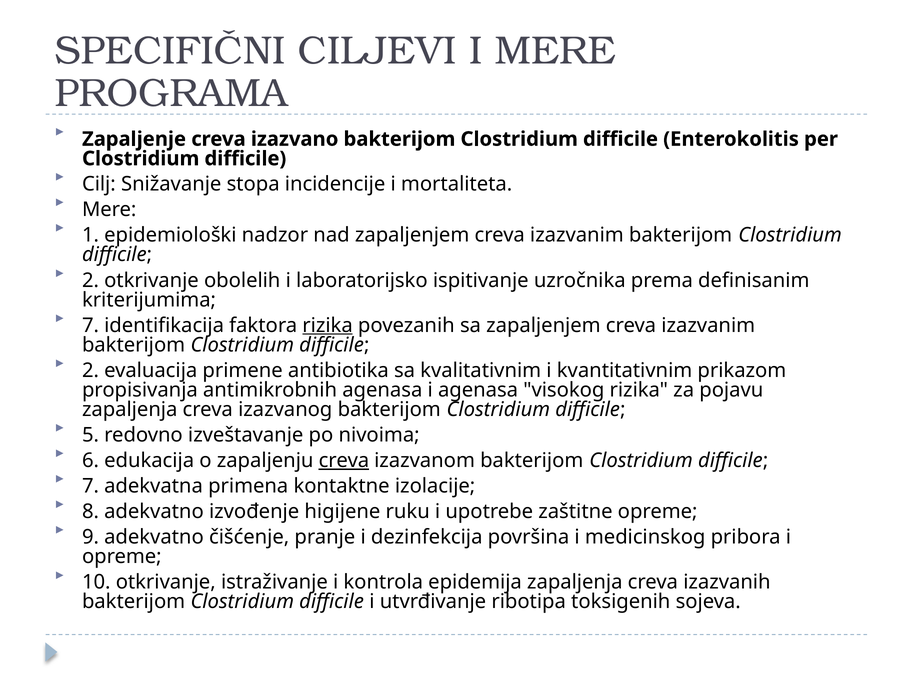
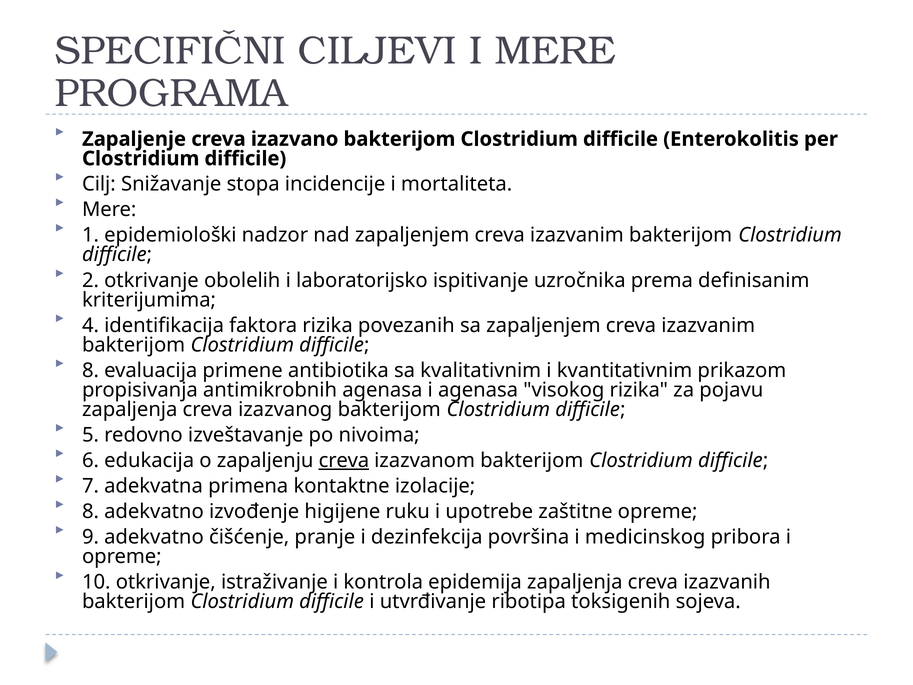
7: 7 -> 4 (91, 325)
rizika underline: present -> none (328, 325)
2: 2 -> 8 (91, 370)
